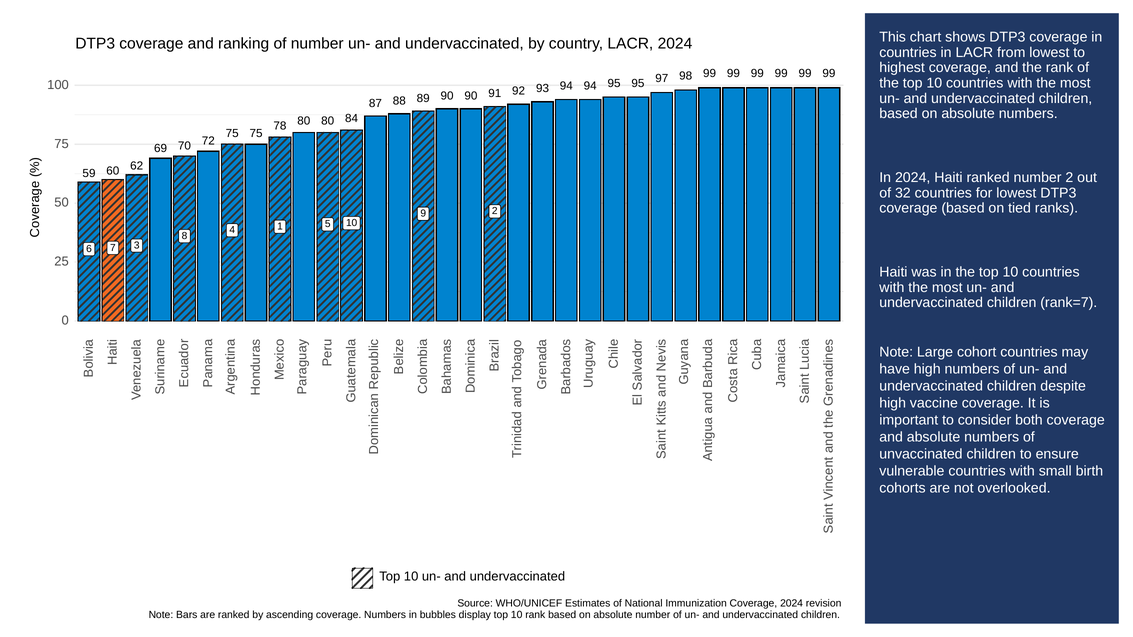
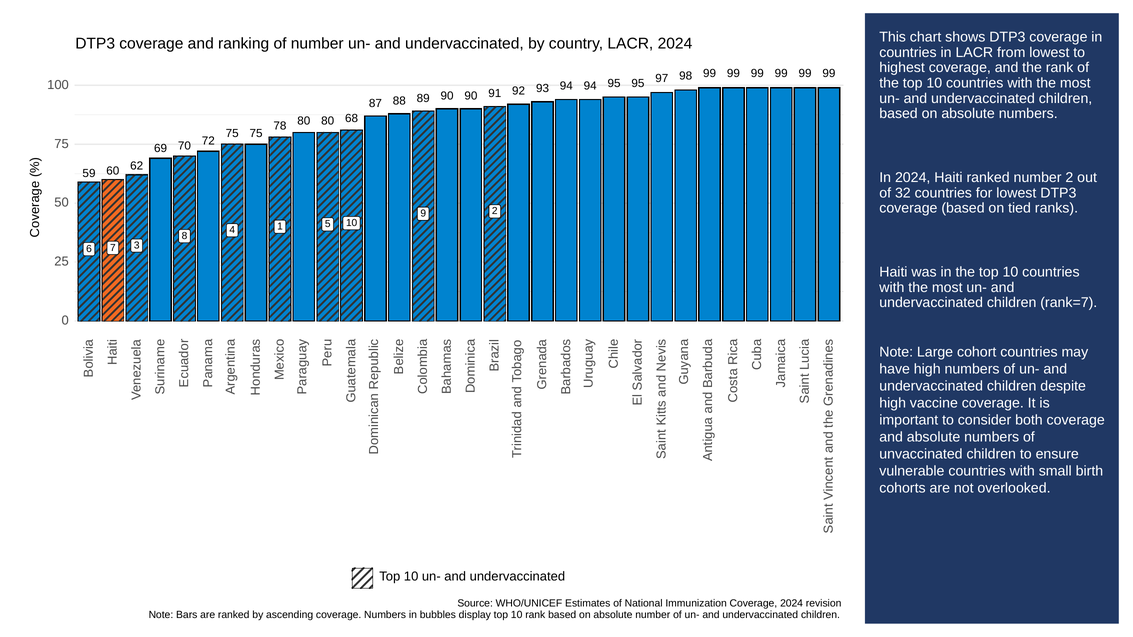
84: 84 -> 68 (352, 118)
